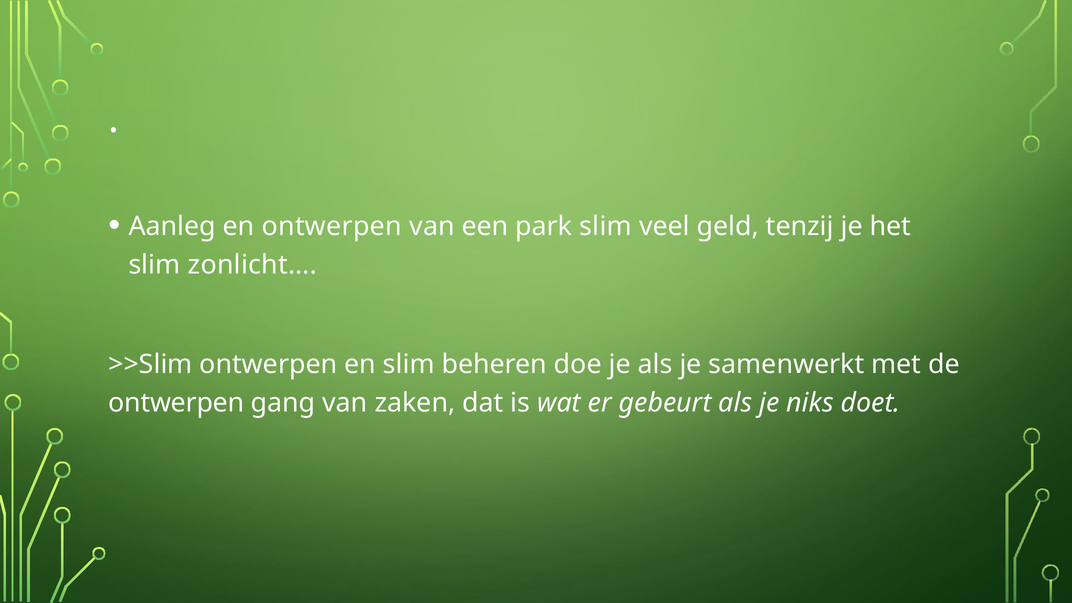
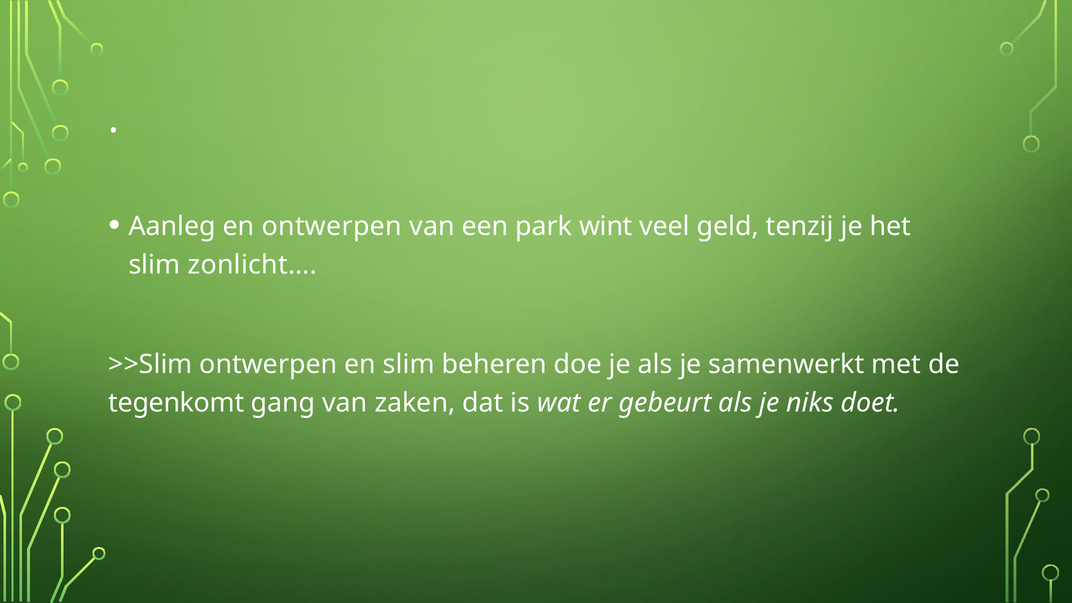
park slim: slim -> wint (606, 226)
ontwerpen: ontwerpen -> tegenkomt (176, 403)
